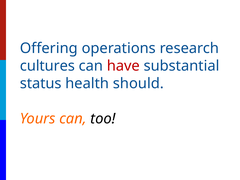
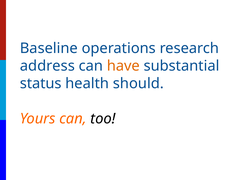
Offering: Offering -> Baseline (49, 48)
cultures: cultures -> address (47, 66)
have colour: red -> orange (123, 66)
